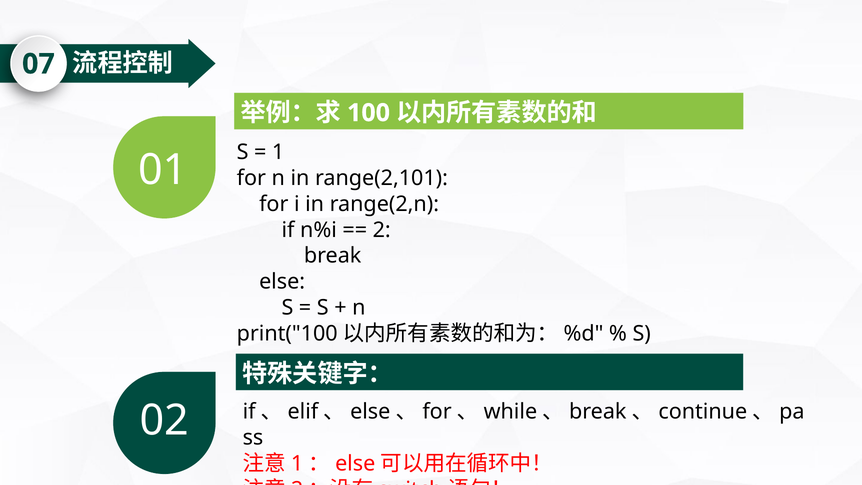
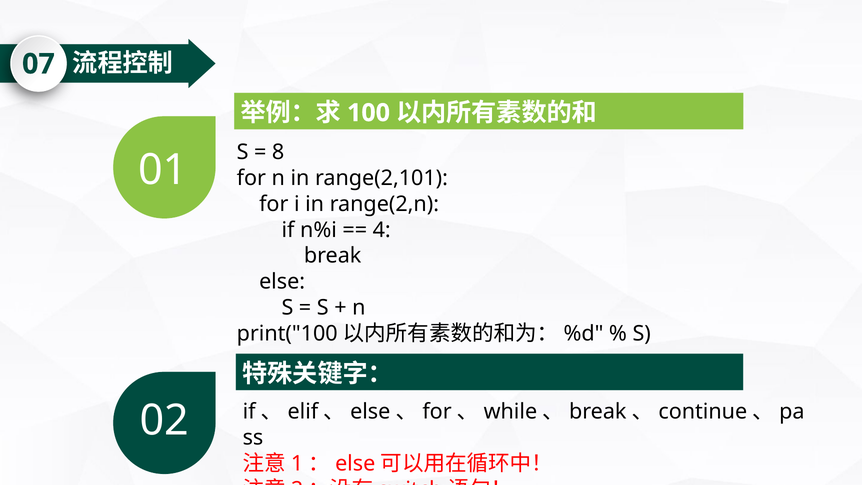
1: 1 -> 8 (278, 152)
2: 2 -> 4 (382, 230)
